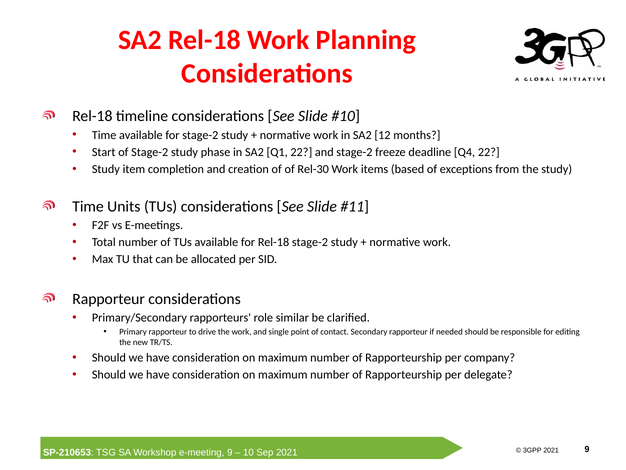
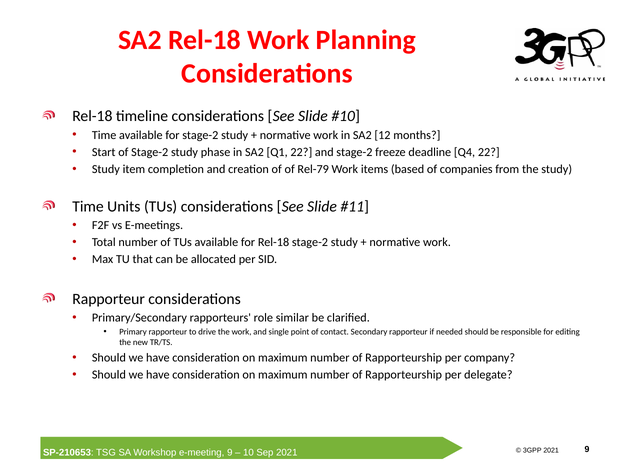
Rel-30: Rel-30 -> Rel-79 (313, 169)
exceptions: exceptions -> companies (466, 169)
